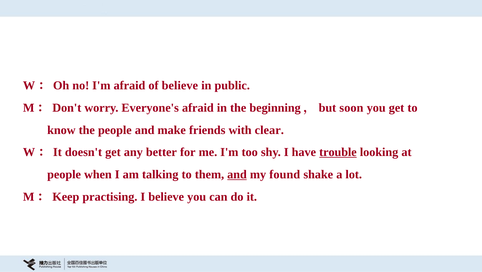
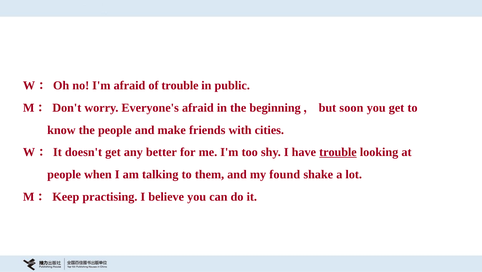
of believe: believe -> trouble (180, 86)
clear: clear -> cities (269, 130)
and underline: present -> none (237, 175)
